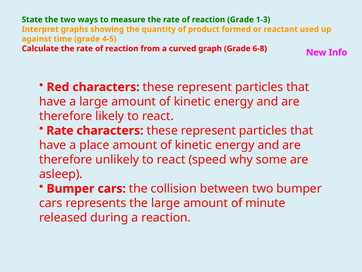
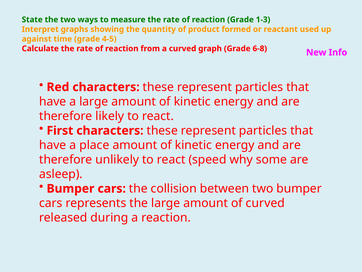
Rate: Rate -> First (60, 130)
of minute: minute -> curved (265, 203)
